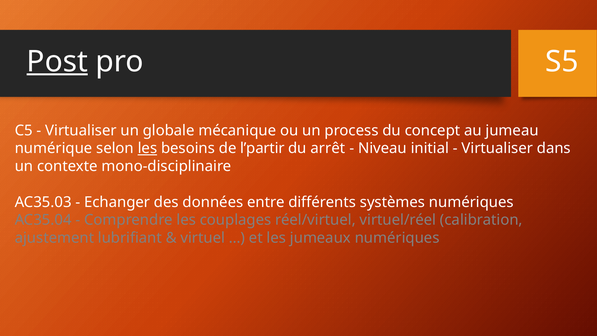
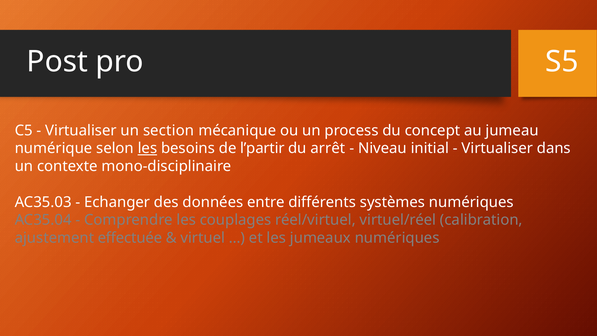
Post underline: present -> none (57, 61)
globale: globale -> section (169, 130)
lubrifiant: lubrifiant -> effectuée (130, 238)
